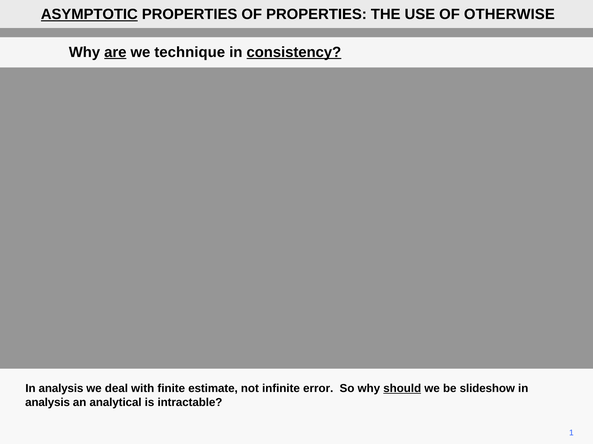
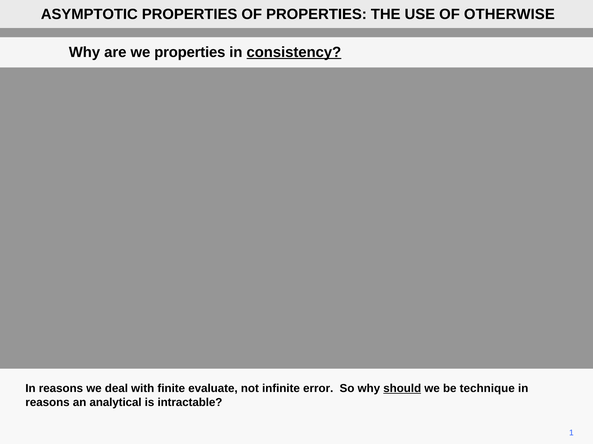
ASYMPTOTIC underline: present -> none (89, 14)
are underline: present -> none (115, 52)
we technique: technique -> properties (190, 52)
analysis: analysis -> reasons (61, 389)
estimate: estimate -> evaluate (213, 389)
slideshow: slideshow -> technique (487, 389)
analysis: analysis -> reasons (48, 403)
